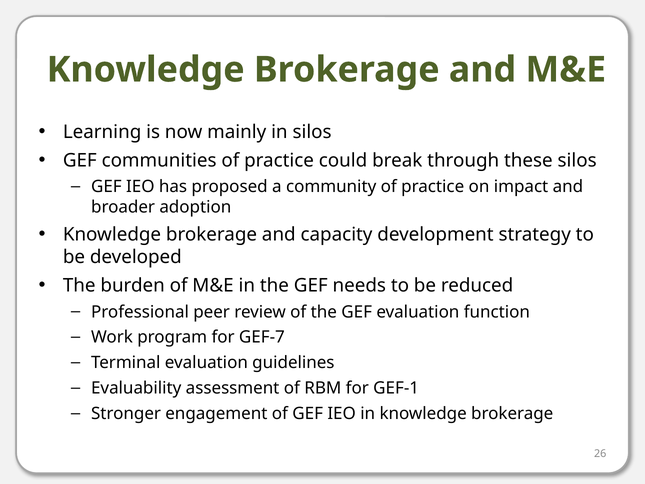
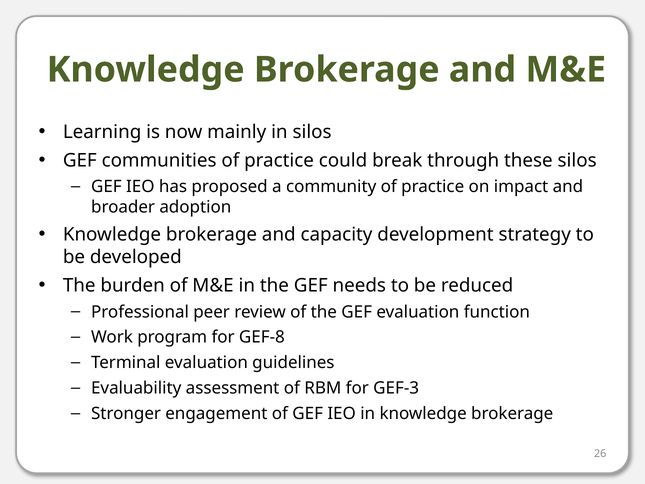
GEF-7: GEF-7 -> GEF-8 (262, 337)
GEF-1: GEF-1 -> GEF-3 (396, 388)
